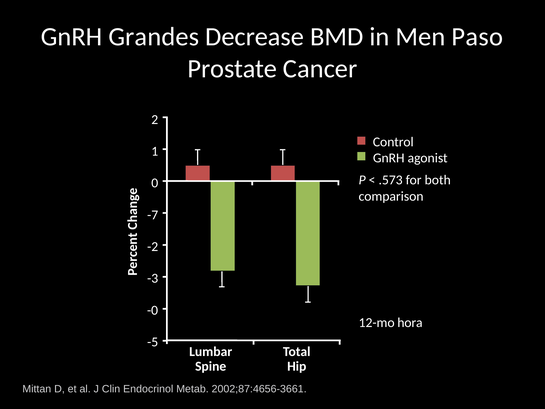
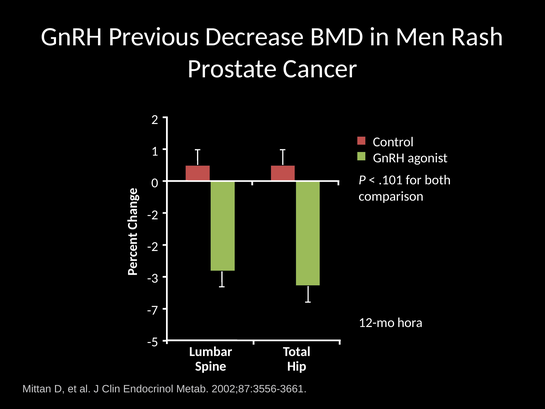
Grandes: Grandes -> Previous (154, 37)
Paso: Paso -> Rash (477, 37)
.573: .573 -> .101 (391, 180)
-7: -7 -> -2 (153, 215)
-0: -0 -> -7 (153, 310)
2002;87:4656-3661: 2002;87:4656-3661 -> 2002;87:3556-3661 (259, 389)
